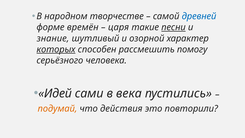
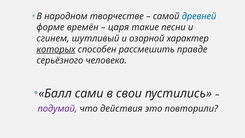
песни underline: present -> none (174, 27)
знание: знание -> сгинем (53, 38)
помогу: помогу -> правде (192, 49)
Идей: Идей -> Балл (55, 93)
века: века -> свои (129, 93)
подумай colour: orange -> purple (57, 108)
